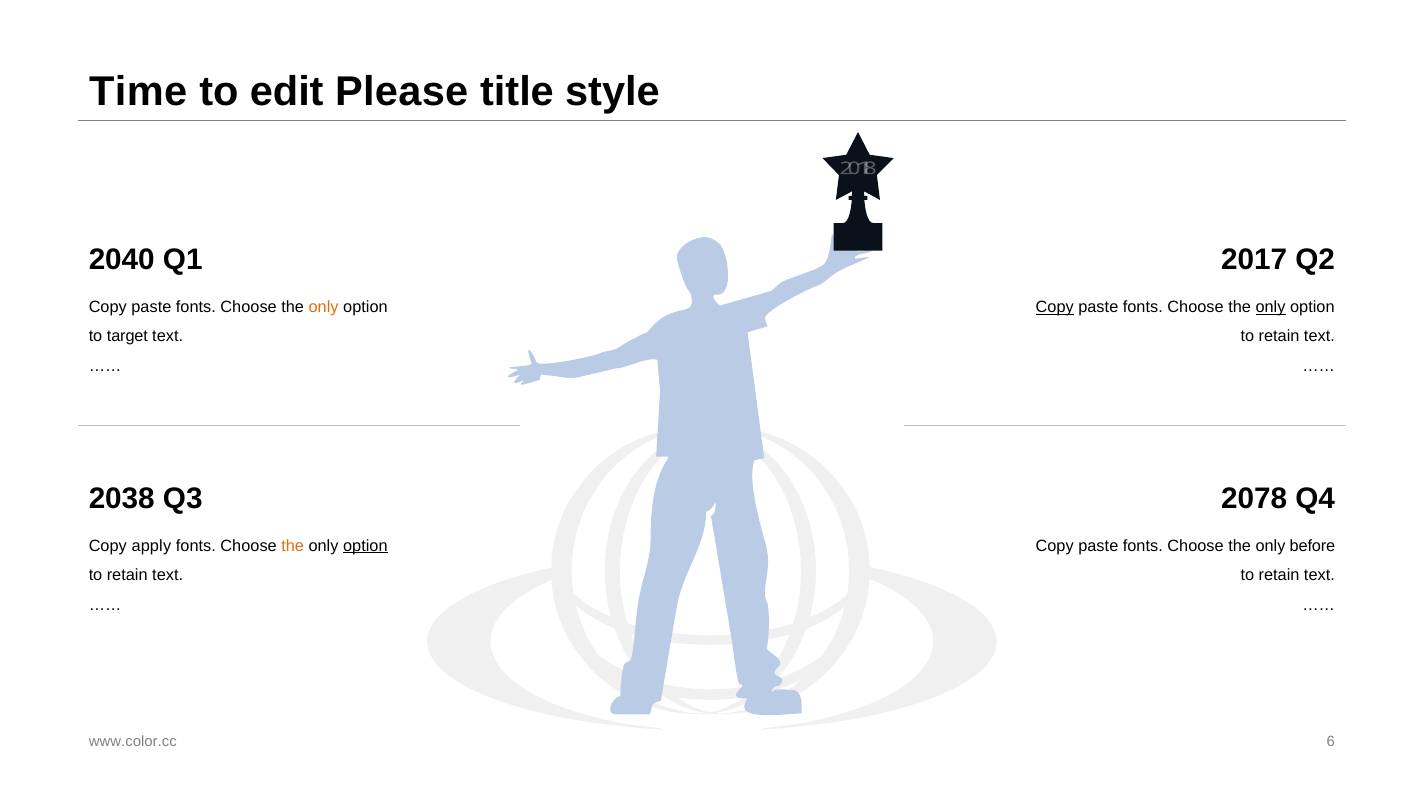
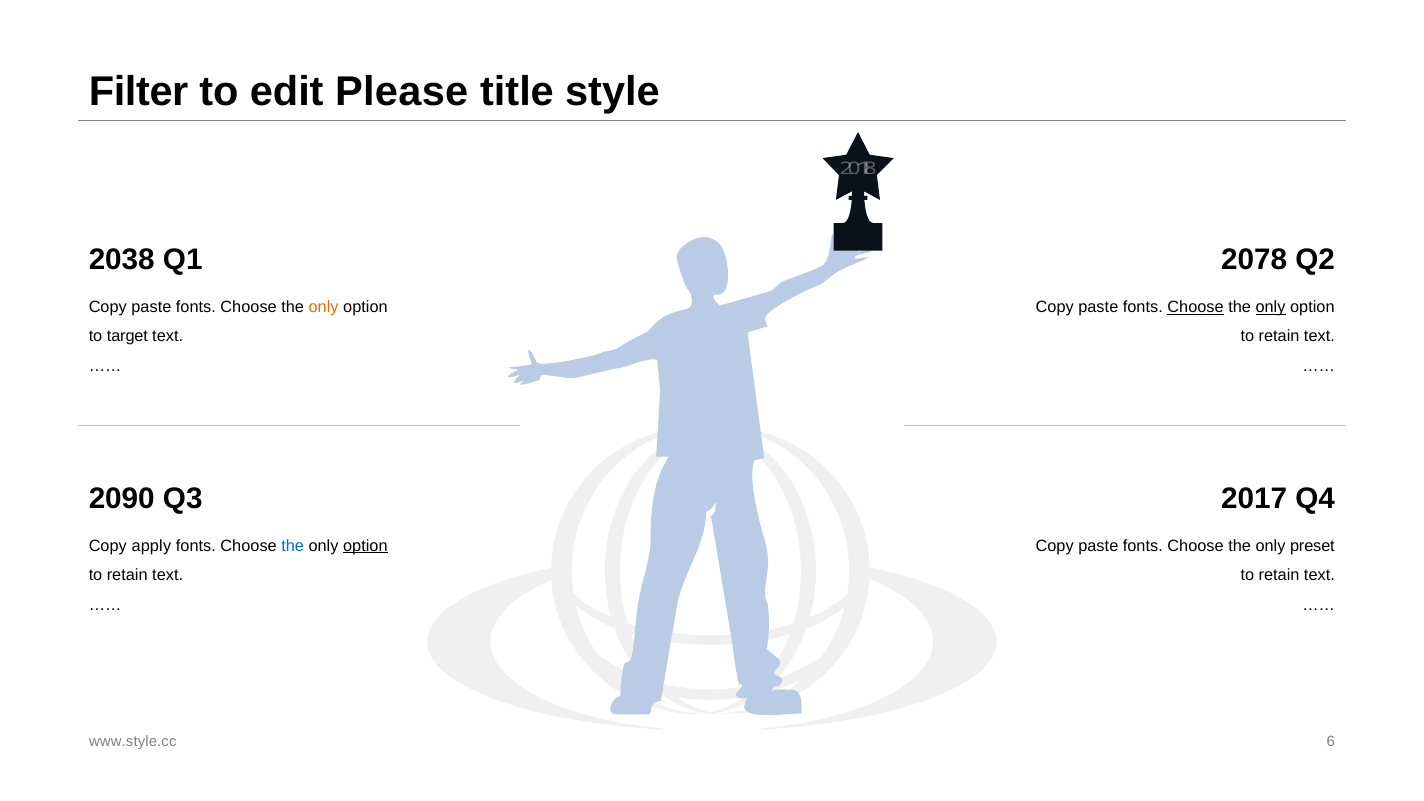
Time: Time -> Filter (139, 92)
2040: 2040 -> 2038 (122, 260)
2017: 2017 -> 2078 (1254, 260)
Copy underline: present -> none (1055, 307)
Choose underline: none -> present (1196, 307)
2038: 2038 -> 2090 (122, 498)
2078: 2078 -> 2017 (1254, 498)
the colour: orange -> blue (293, 546)
before: before -> preset (1312, 546)
www.color.cc: www.color.cc -> www.style.cc (133, 742)
